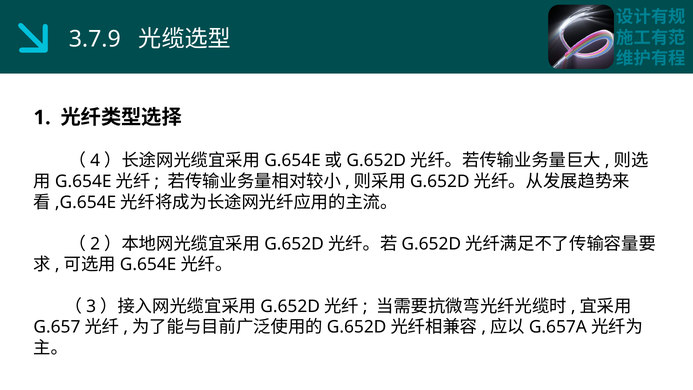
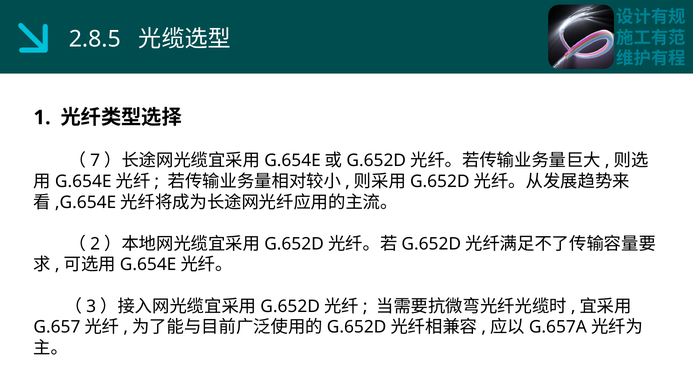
3.7.9: 3.7.9 -> 2.8.5 (95, 39)
4: 4 -> 7 (95, 161)
